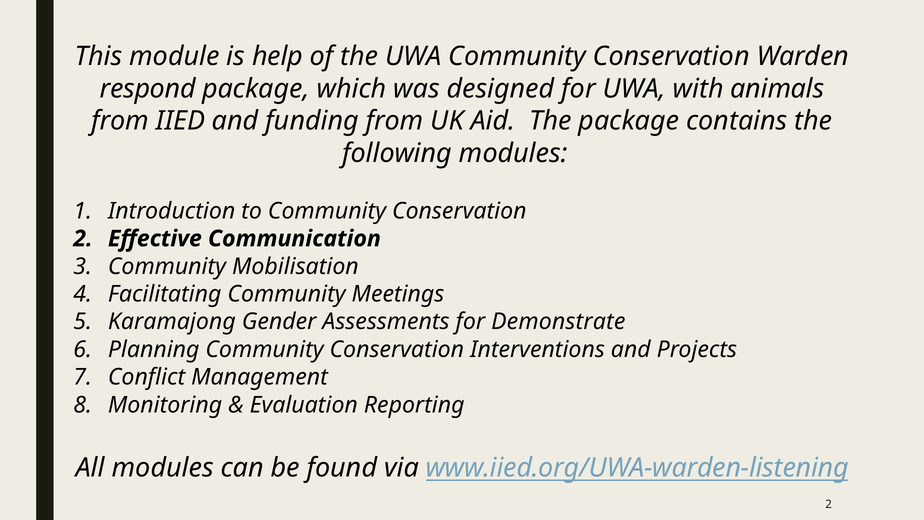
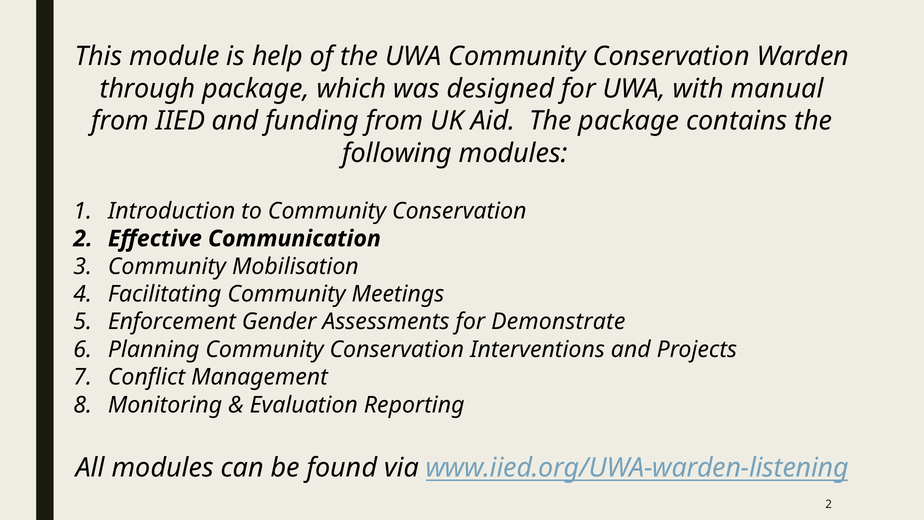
respond: respond -> through (148, 89)
animals: animals -> manual (777, 89)
Karamajong: Karamajong -> Enforcement (172, 322)
